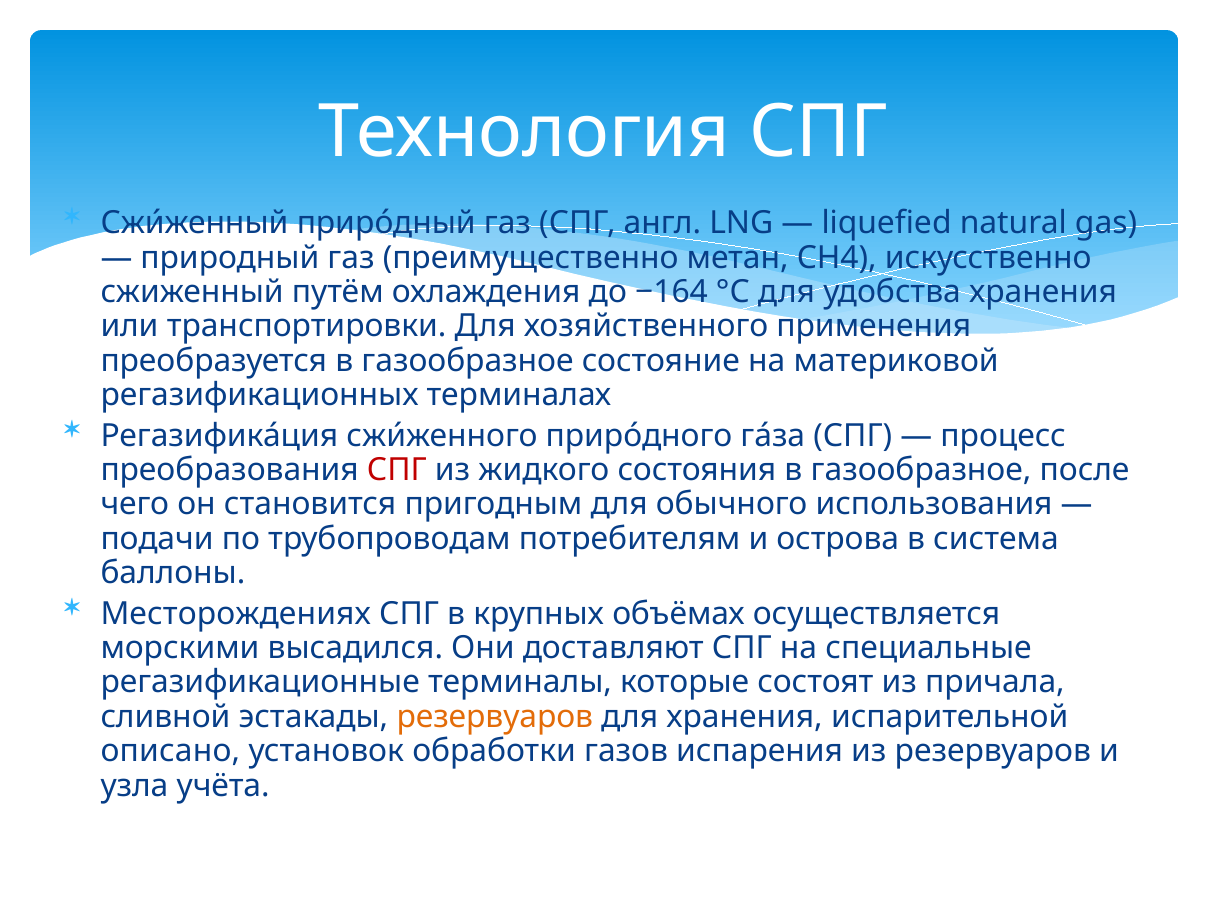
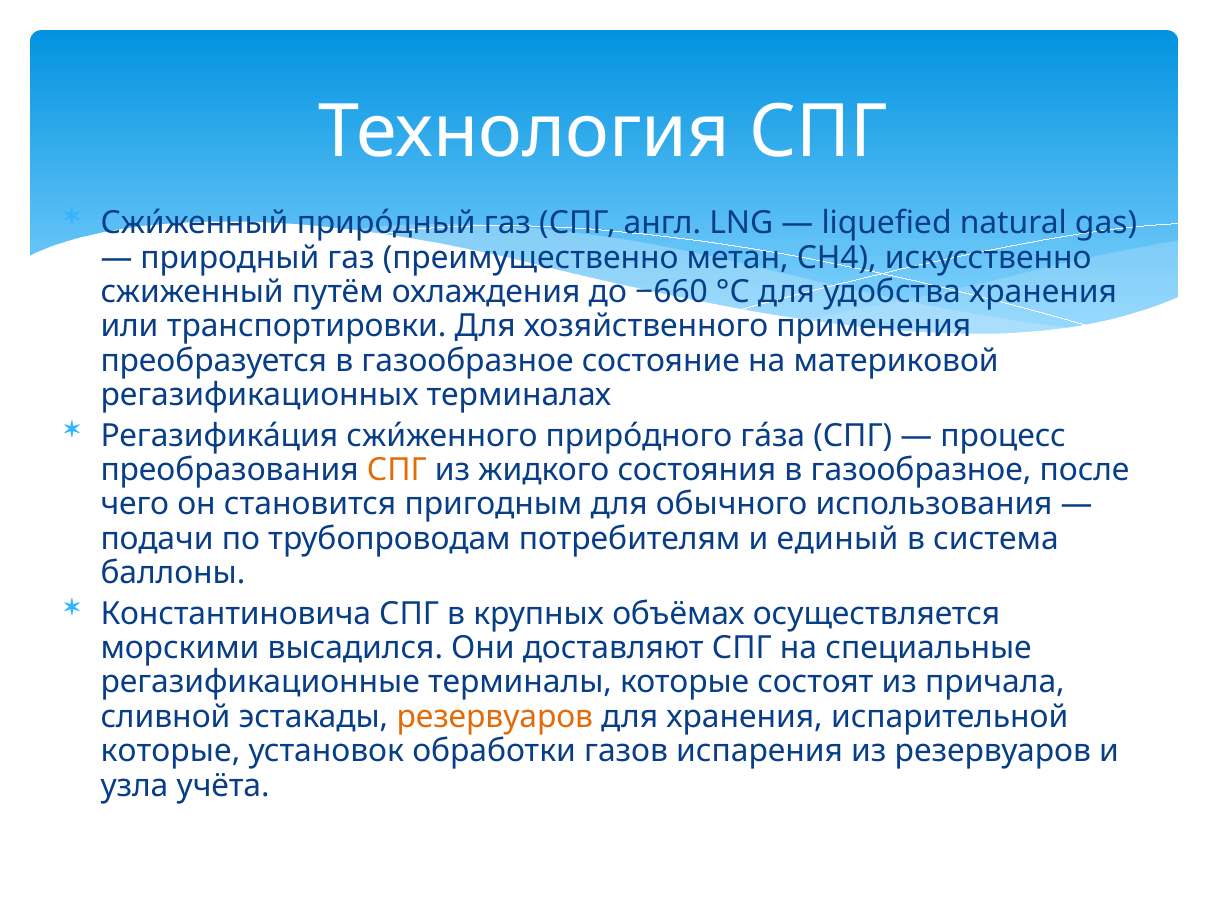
−164: −164 -> −660 (672, 292)
СПГ colour: red -> orange (397, 470)
острова: острова -> единый (838, 539)
Месторождениях: Месторождениях -> Константиновича (236, 614)
описано: описано -> которые (170, 751)
